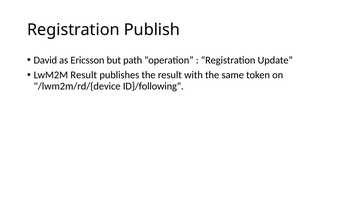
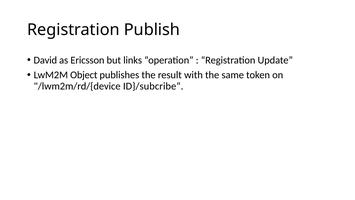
path: path -> links (133, 60)
LwM2M Result: Result -> Object (84, 75)
ID}/following“: ID}/following“ -> ID}/subcribe“ (153, 86)
